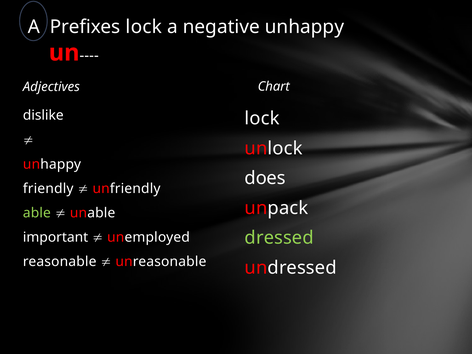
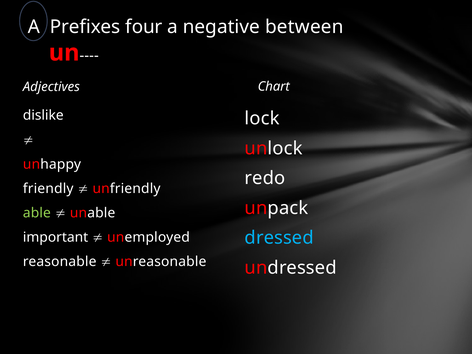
Prefixes lock: lock -> four (144, 27)
negative unhappy: unhappy -> between (304, 27)
does: does -> redo (265, 178)
dressed colour: light green -> light blue (279, 238)
